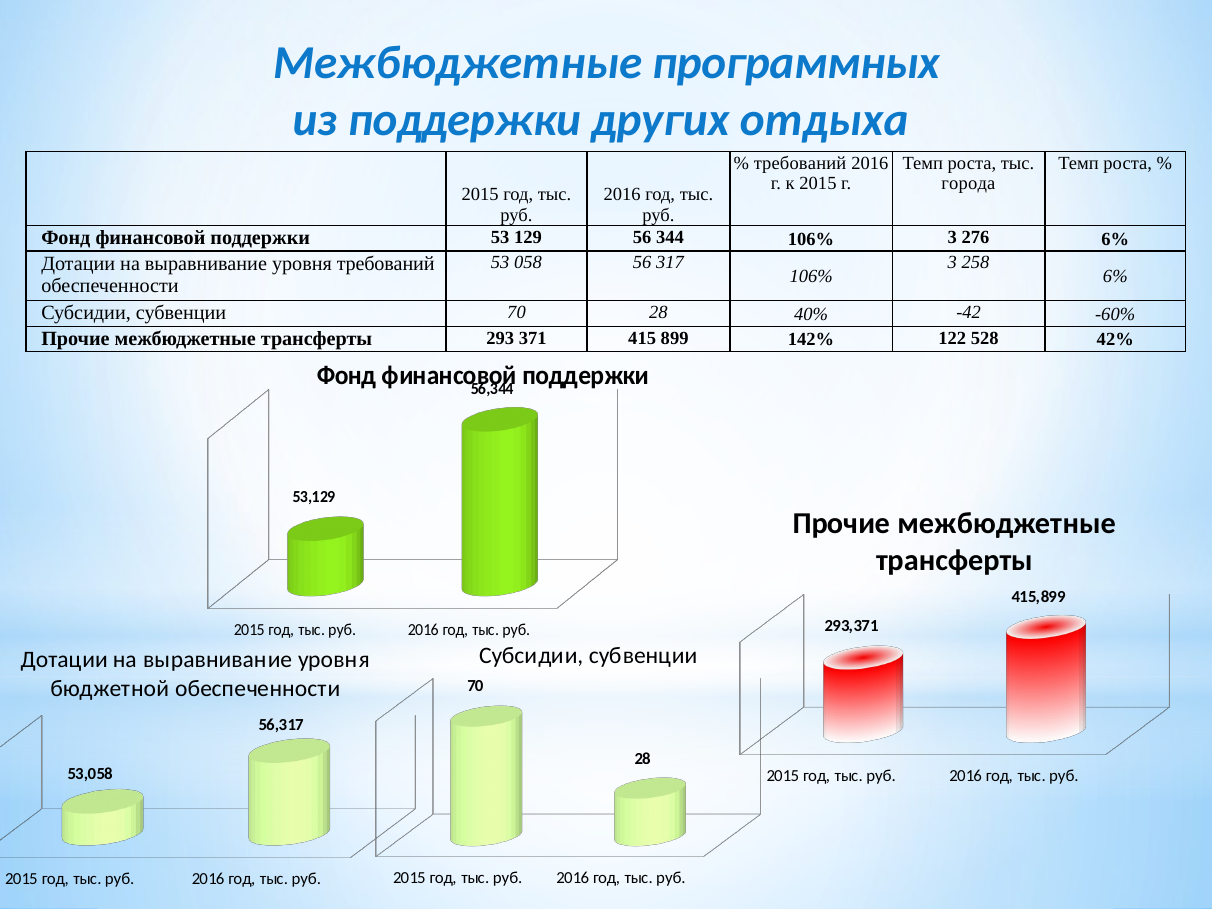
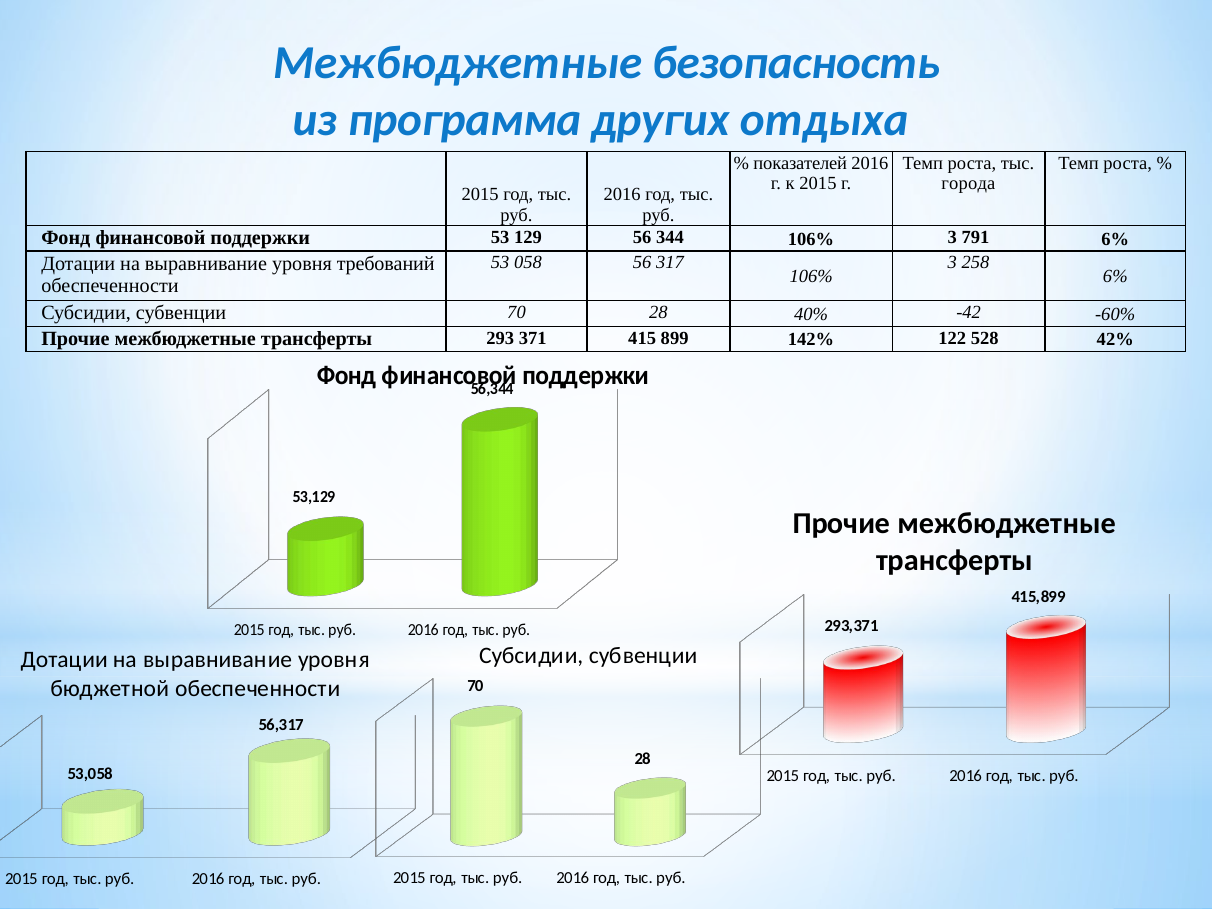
программных: программных -> безопасность (796, 63)
из поддержки: поддержки -> программа (464, 120)
требований: требований -> показателей (800, 163)
276: 276 -> 791 (976, 237)
